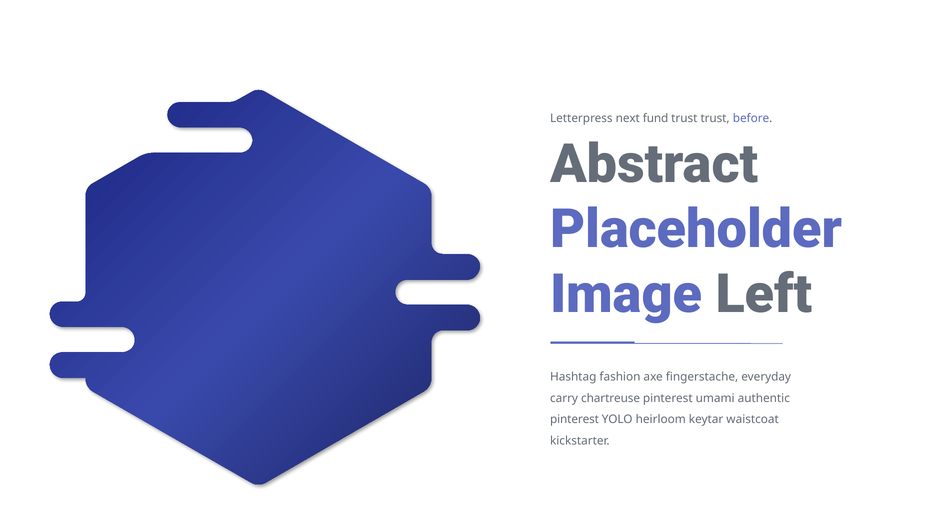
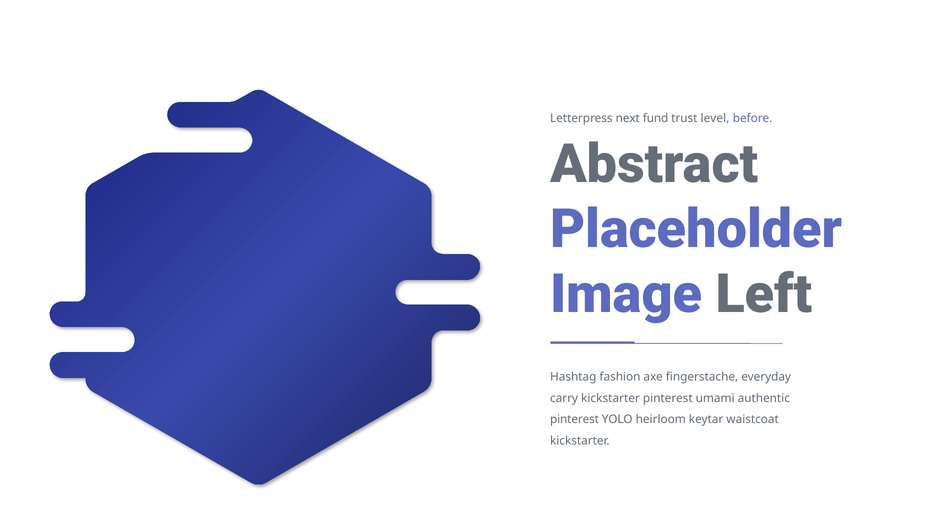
trust trust: trust -> level (715, 118)
carry chartreuse: chartreuse -> kickstarter (610, 398)
